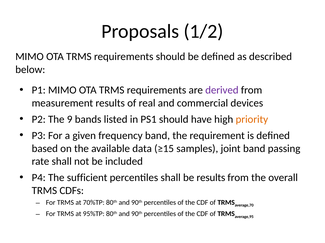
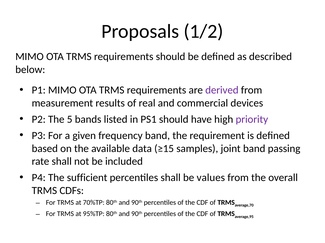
9: 9 -> 5 (70, 120)
priority colour: orange -> purple (252, 120)
be results: results -> values (211, 178)
